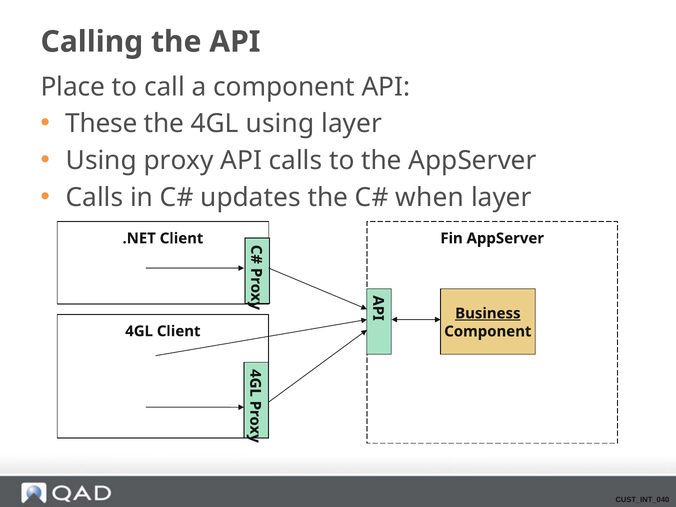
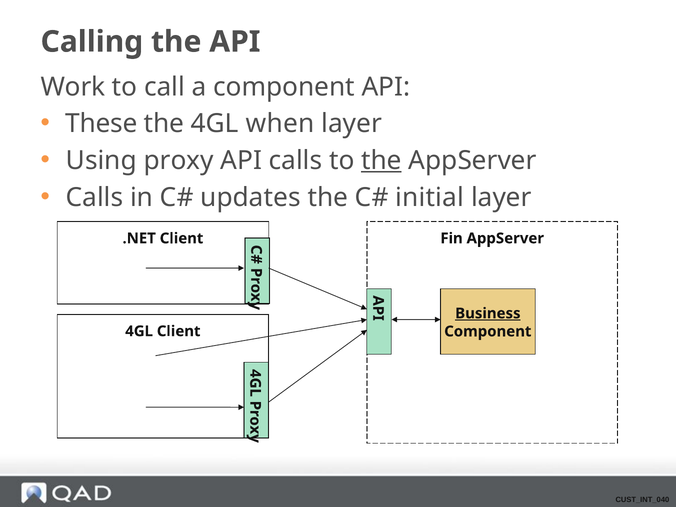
Place: Place -> Work (73, 87)
4GL using: using -> when (280, 124)
the underline: none -> present (381, 161)
when: when -> initial (430, 197)
